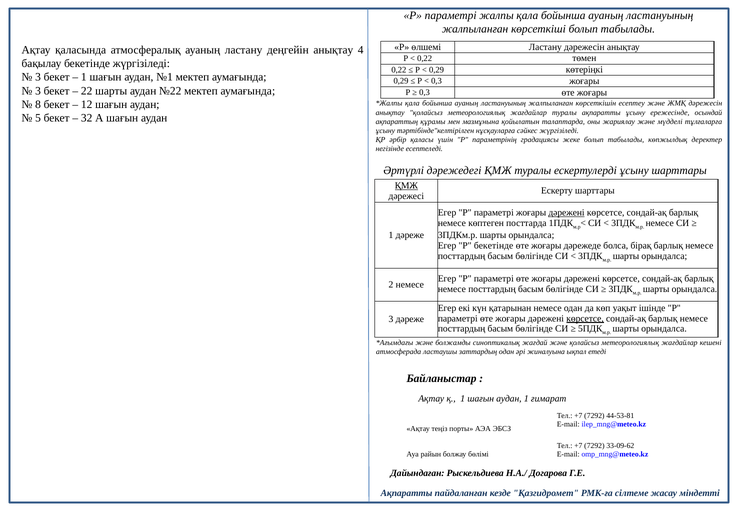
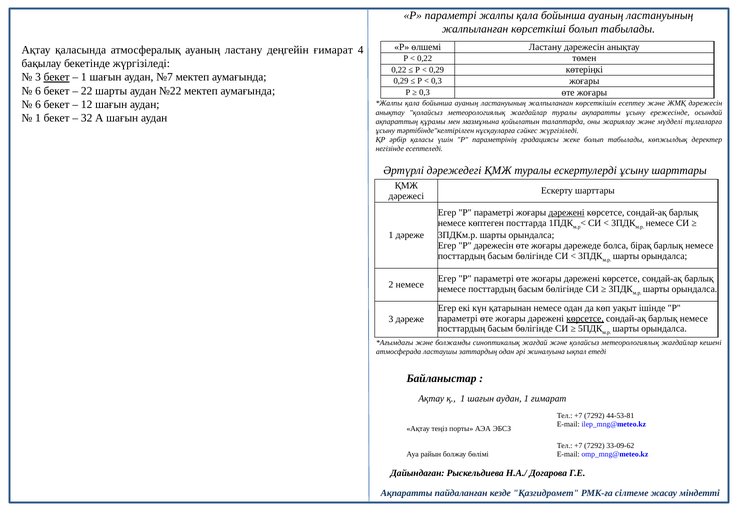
деңгейін анықтау: анықтау -> ғимарат (333, 50)
бекет underline: none -> present (57, 77)
№1: №1 -> №7 (165, 77)
3: 3 -> 6 (38, 91)
8: 8 -> 6 (38, 104)
5: 5 -> 1 (38, 118)
ҚМЖ underline: present -> none (406, 185)
P бекетінде: бекетінде -> дәрежесін (494, 246)
